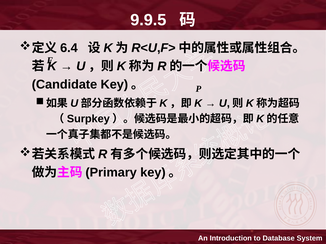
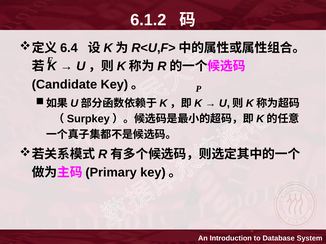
9.9.5: 9.9.5 -> 6.1.2 (148, 20)
